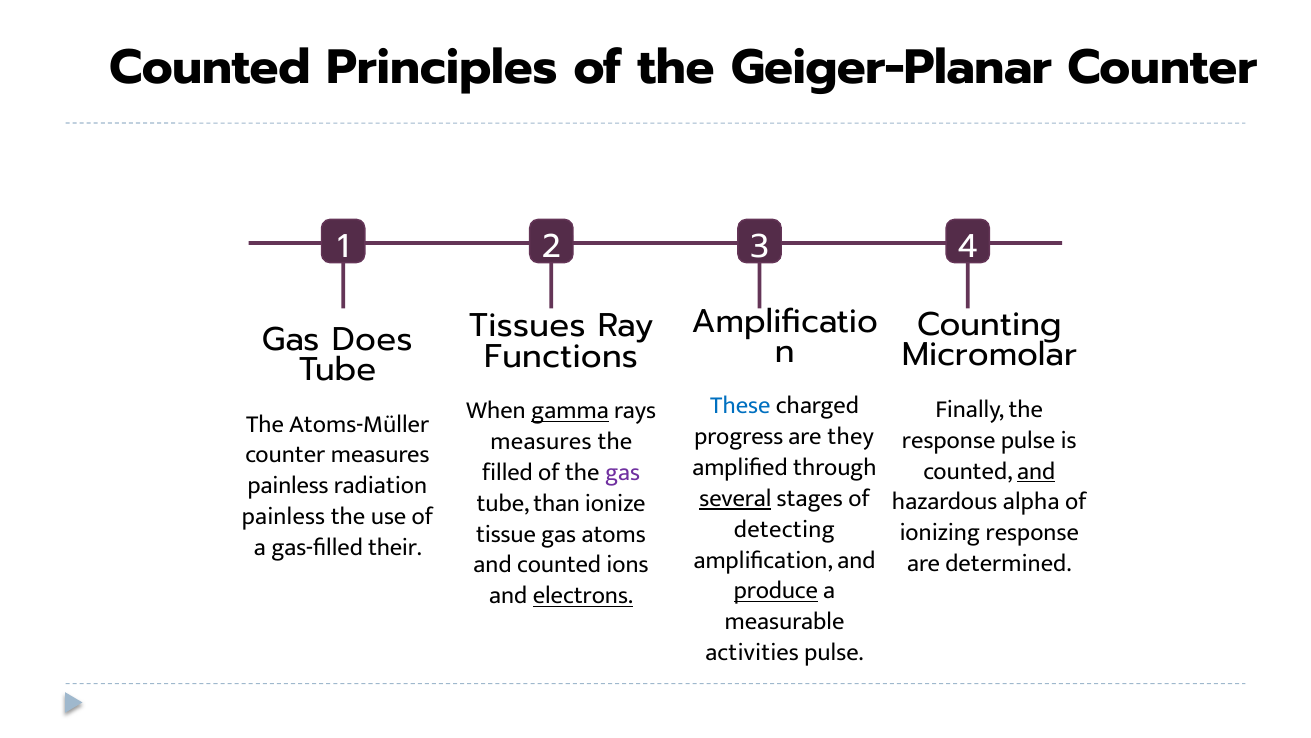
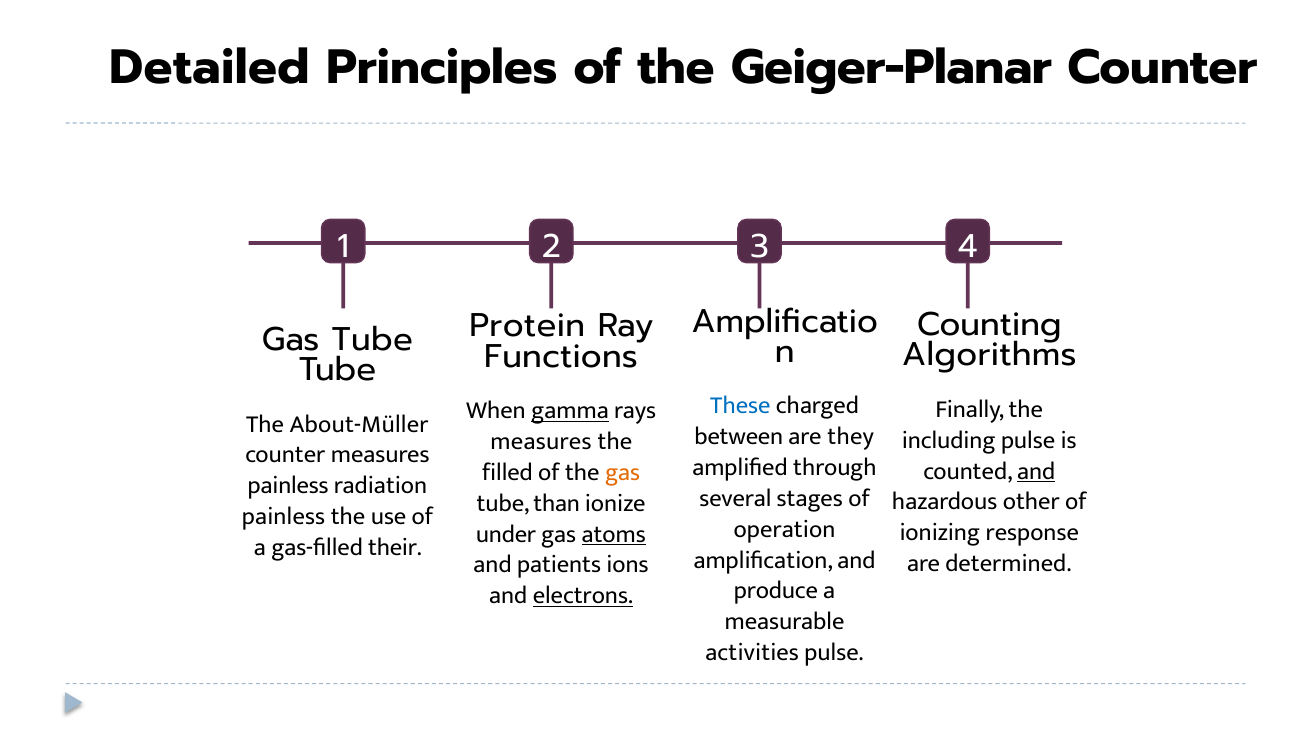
Counted: Counted -> Detailed (209, 67)
Tissues: Tissues -> Protein (527, 326)
Does: Does -> Tube (372, 339)
Micromolar: Micromolar -> Algorithms (989, 354)
Atoms-Müller: Atoms-Müller -> About-Müller (359, 424)
progress: progress -> between (739, 436)
response: response -> including (949, 440)
gas colour: purple -> orange (623, 472)
several underline: present -> none (735, 498)
alpha: alpha -> other (1031, 501)
detecting: detecting -> operation (785, 529)
tissue: tissue -> under (506, 534)
atoms underline: none -> present (614, 534)
and counted: counted -> patients (559, 564)
produce underline: present -> none (776, 590)
